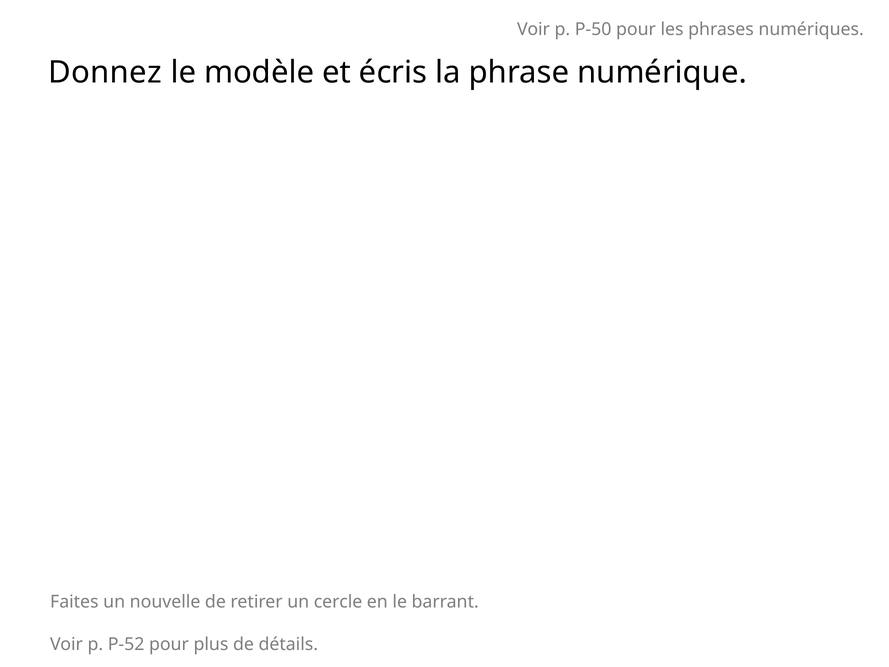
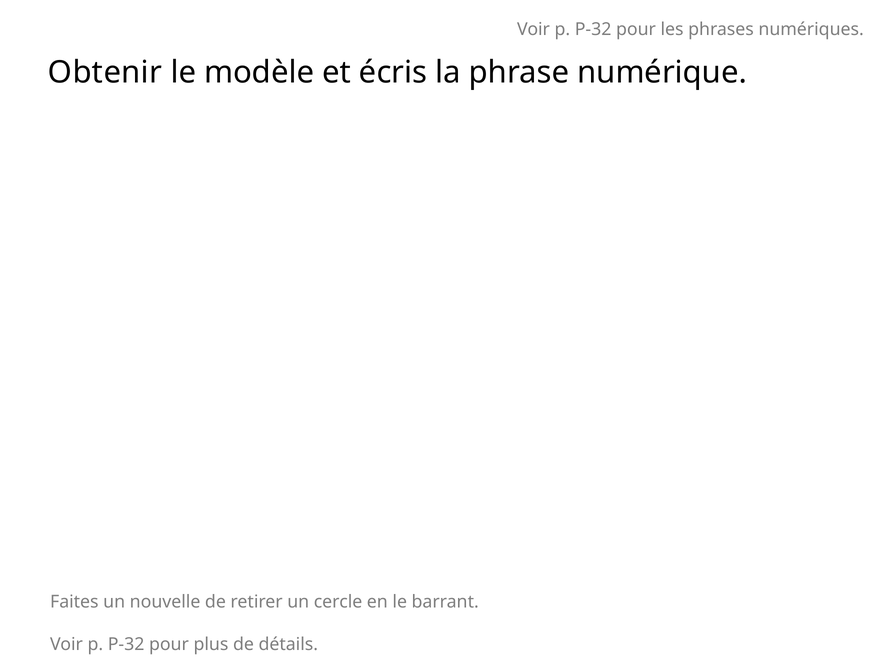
P-50: P-50 -> P-32 (593, 29)
Donnez: Donnez -> Obtenir (105, 73)
P-52: P-52 -> P-32 (126, 644)
